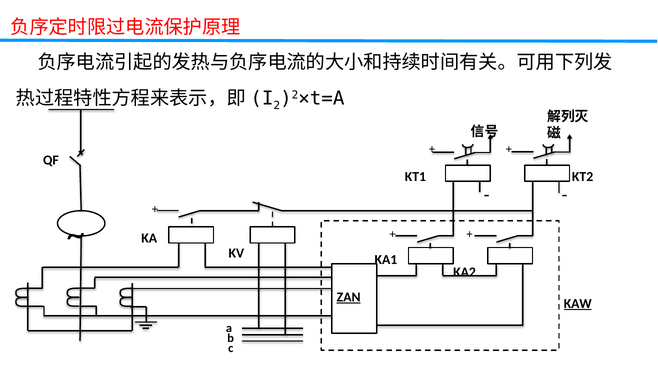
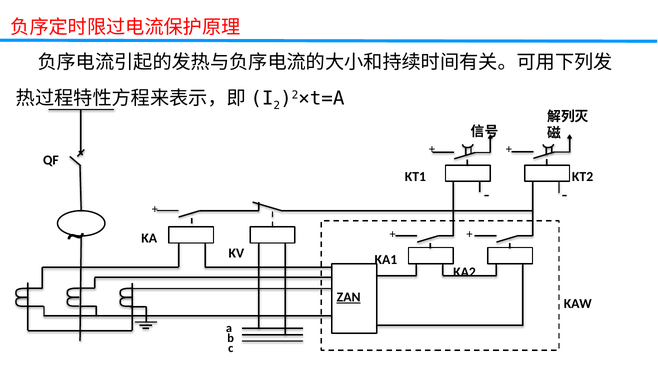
KAW underline: present -> none (578, 304)
